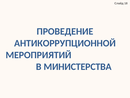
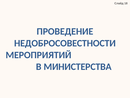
АНТИКОРРУПЦИОННОЙ: АНТИКОРРУПЦИОННОЙ -> НЕДОБРОСОВЕСТНОСТИ (65, 43)
